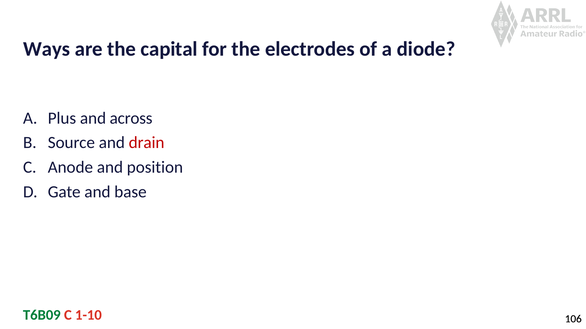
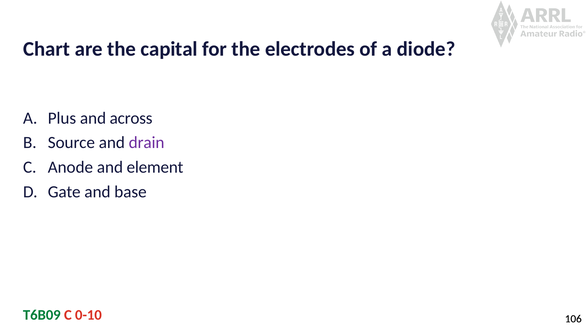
Ways: Ways -> Chart (47, 49)
drain colour: red -> purple (147, 143)
position: position -> element (155, 168)
1-10: 1-10 -> 0-10 (88, 316)
